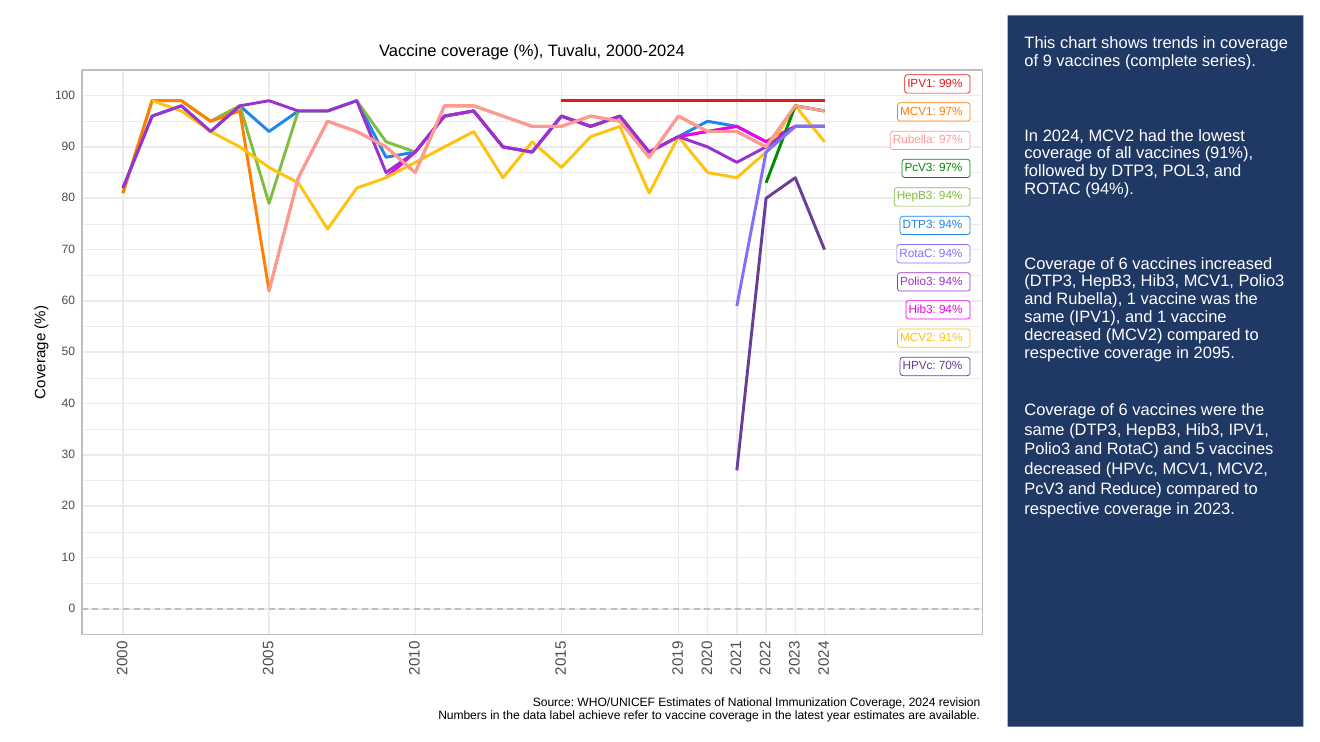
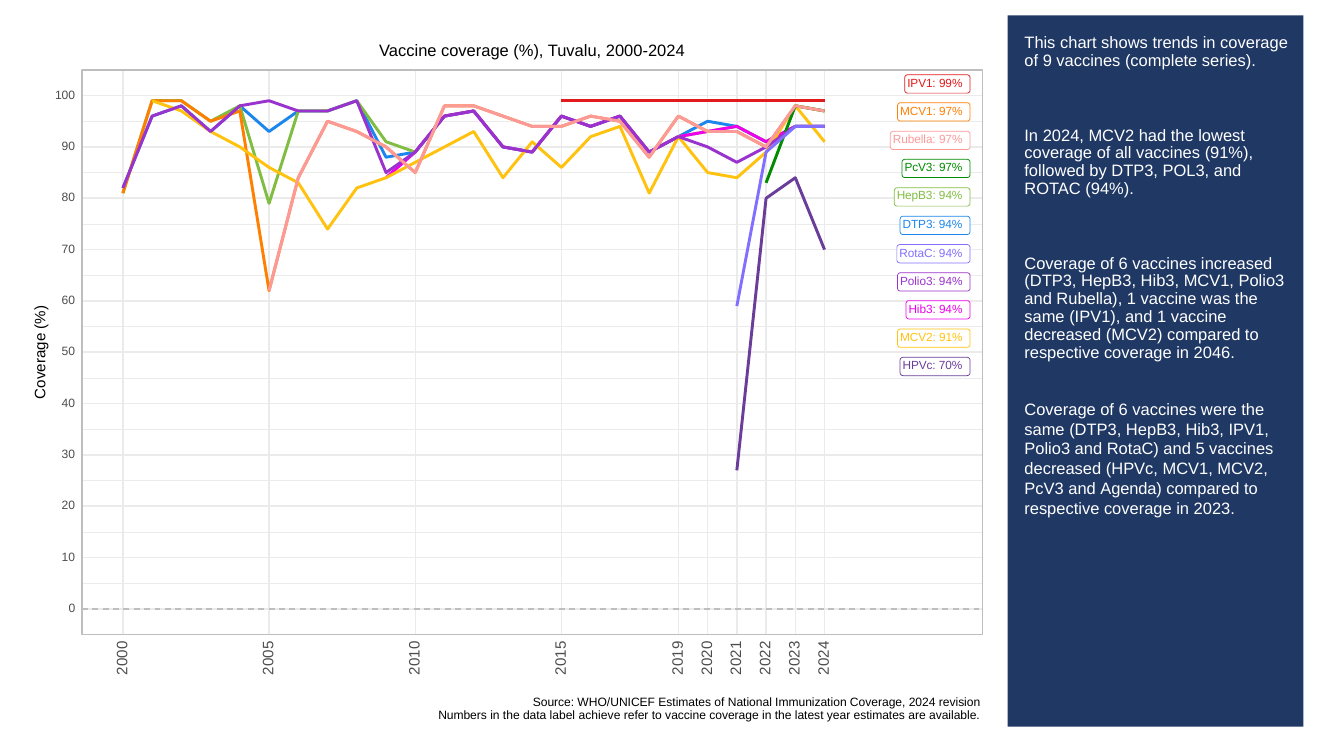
2095: 2095 -> 2046 (1214, 353)
Reduce: Reduce -> Agenda (1131, 489)
